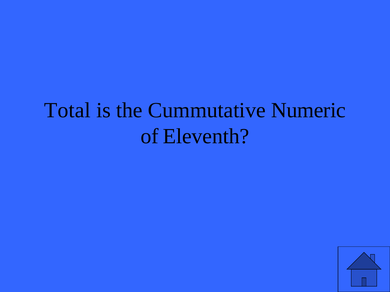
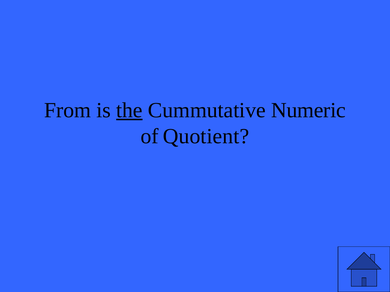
Total: Total -> From (68, 110)
the underline: none -> present (129, 110)
Eleventh: Eleventh -> Quotient (206, 136)
